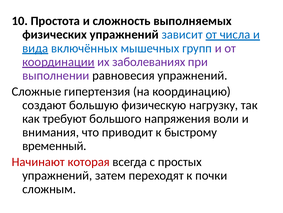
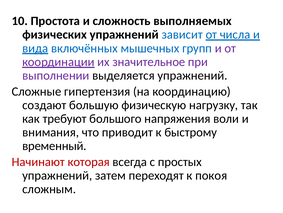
заболеваниях: заболеваниях -> значительное (149, 62)
равновесия: равновесия -> выделяется (123, 75)
почки: почки -> покоя (211, 175)
